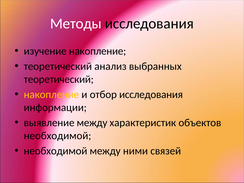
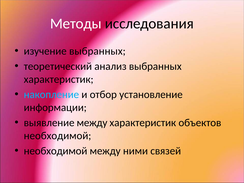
изучение накопление: накопление -> выбранных (97, 51)
теоретический: теоретический -> характеристик (59, 79)
накопление colour: yellow -> light blue (51, 95)
отбор исследования: исследования -> установление (151, 95)
